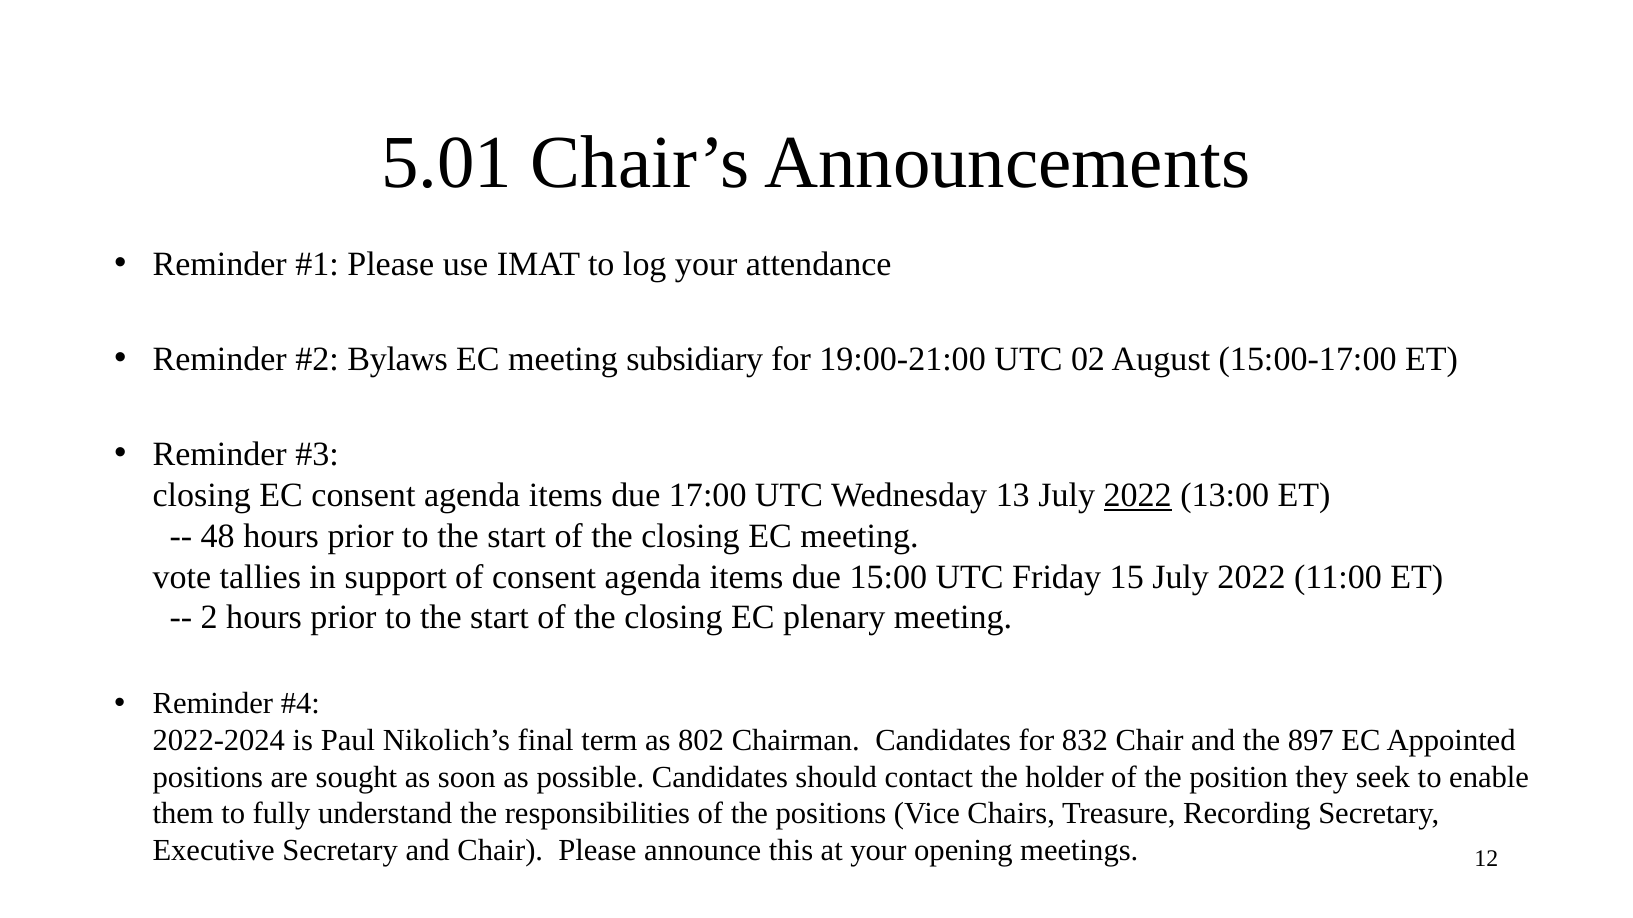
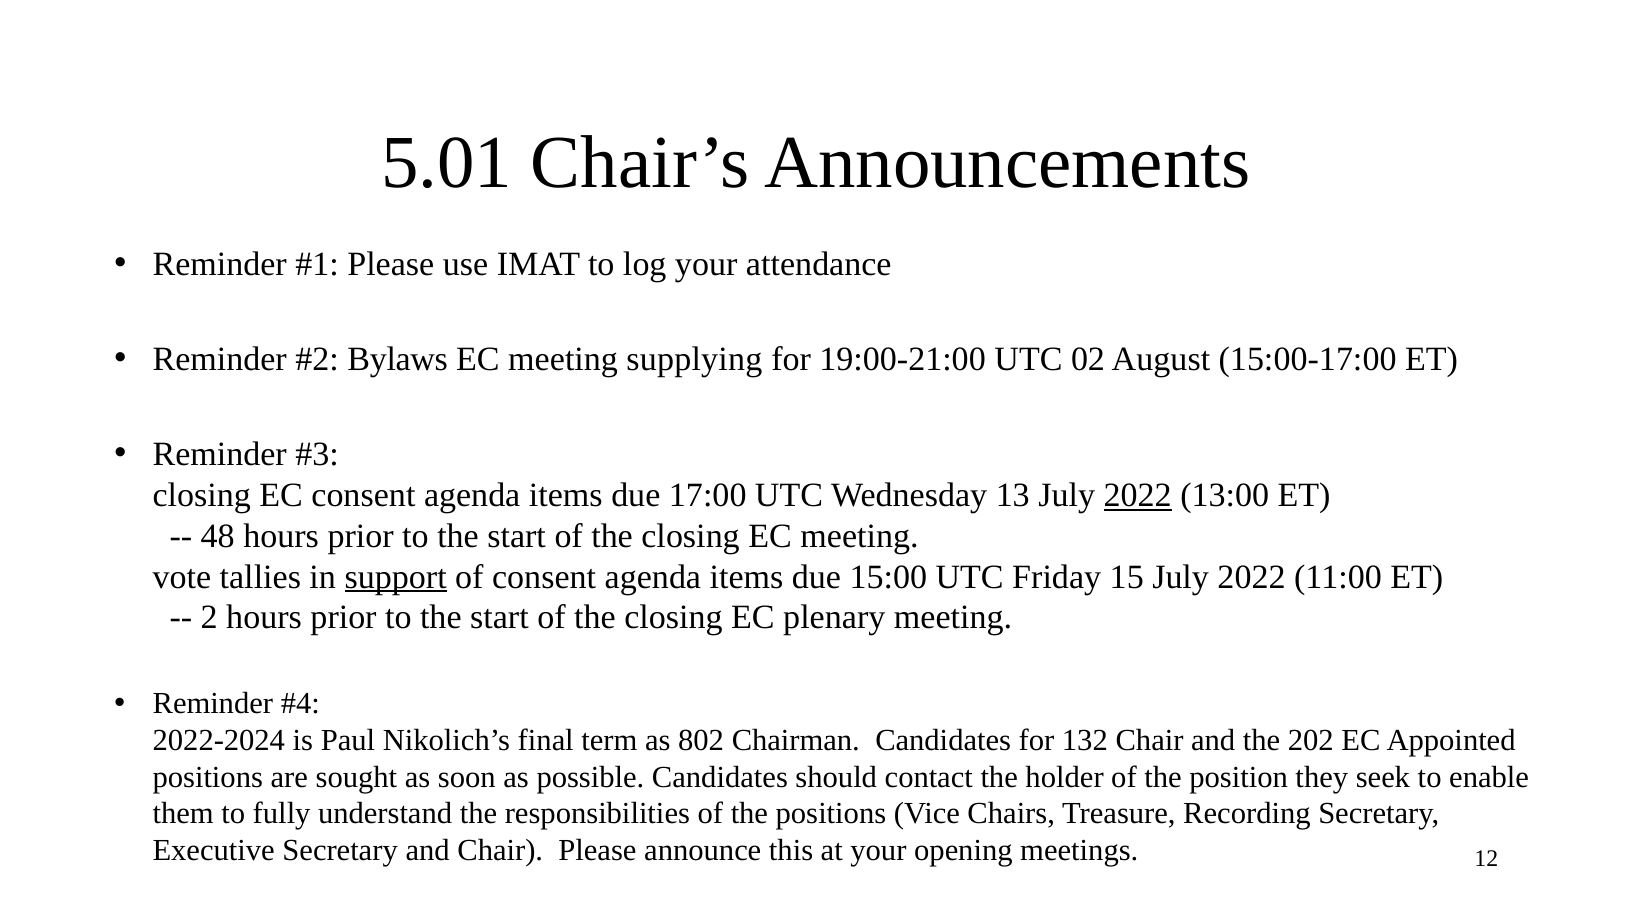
subsidiary: subsidiary -> supplying (694, 359)
support underline: none -> present (396, 577)
832: 832 -> 132 (1085, 741)
897: 897 -> 202 (1311, 741)
